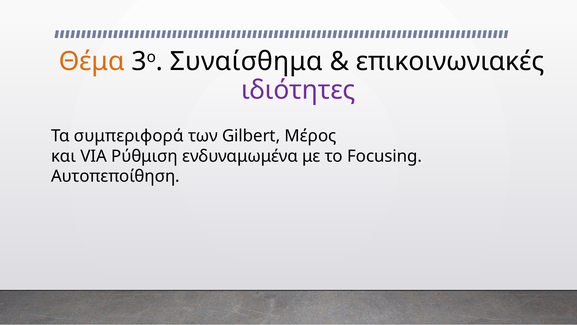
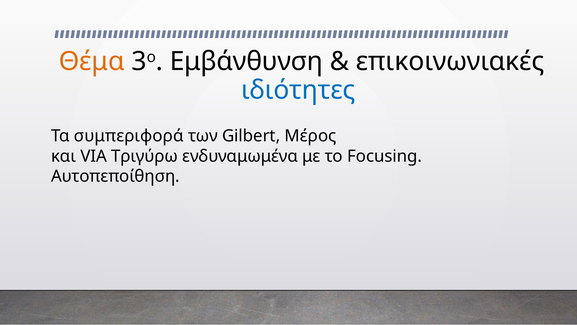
Συναίσθημα: Συναίσθημα -> Εμβάνθυνση (246, 61)
ιδιότητες colour: purple -> blue (298, 90)
Ρύθμιση: Ρύθμιση -> Τριγύρω (145, 156)
